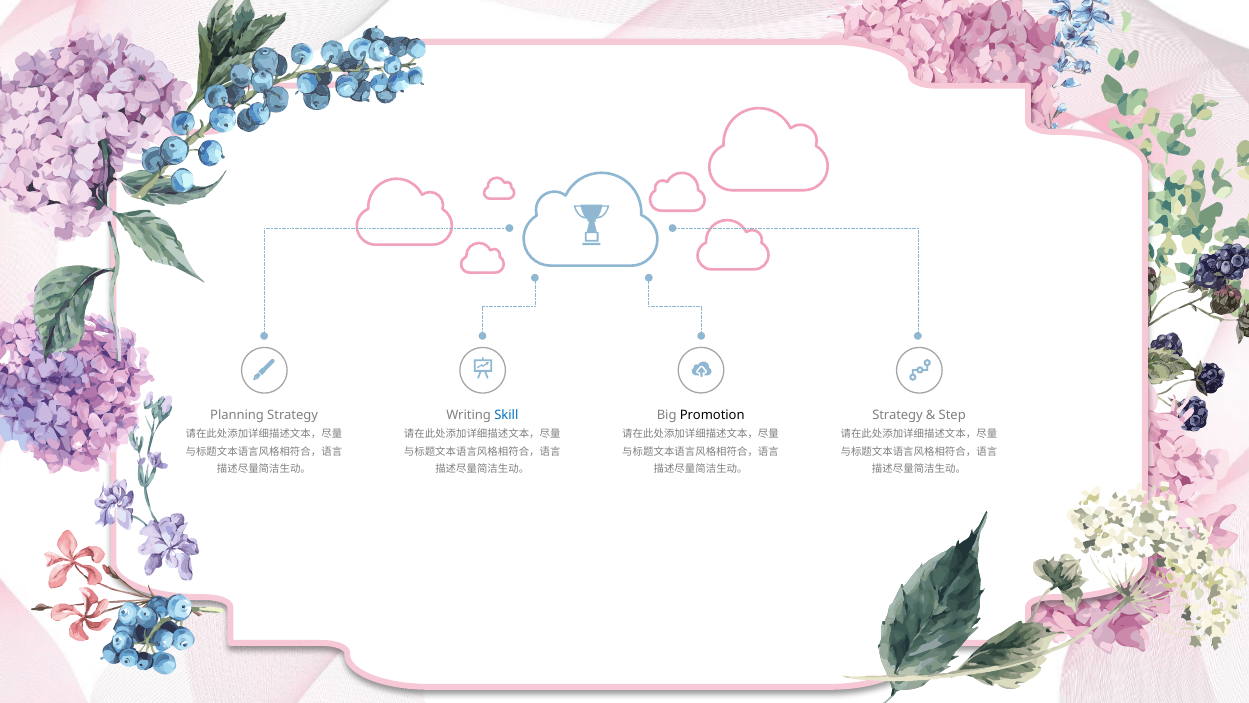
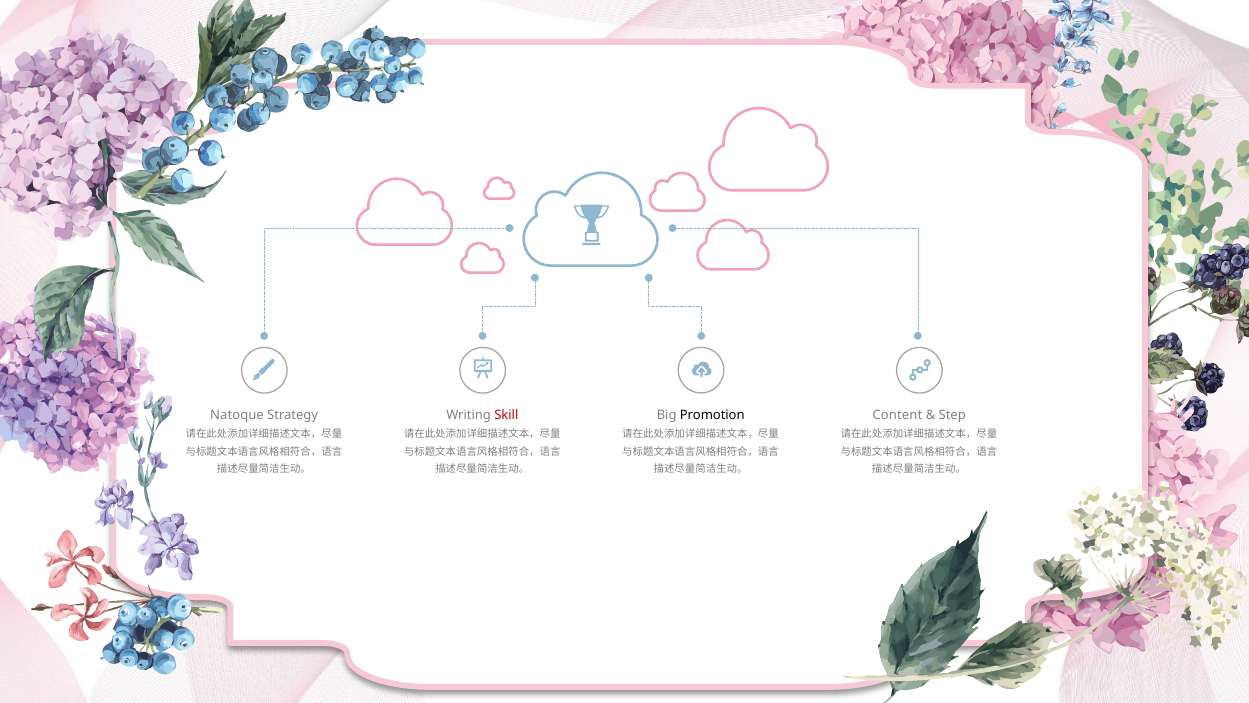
Planning: Planning -> Natoque (237, 415)
Skill colour: blue -> red (506, 415)
Strategy: Strategy -> Content (897, 415)
